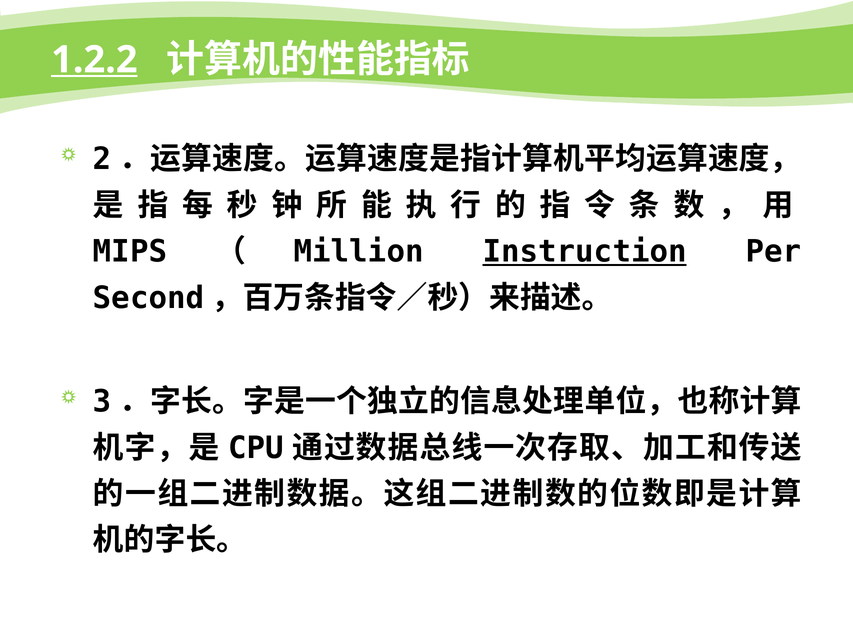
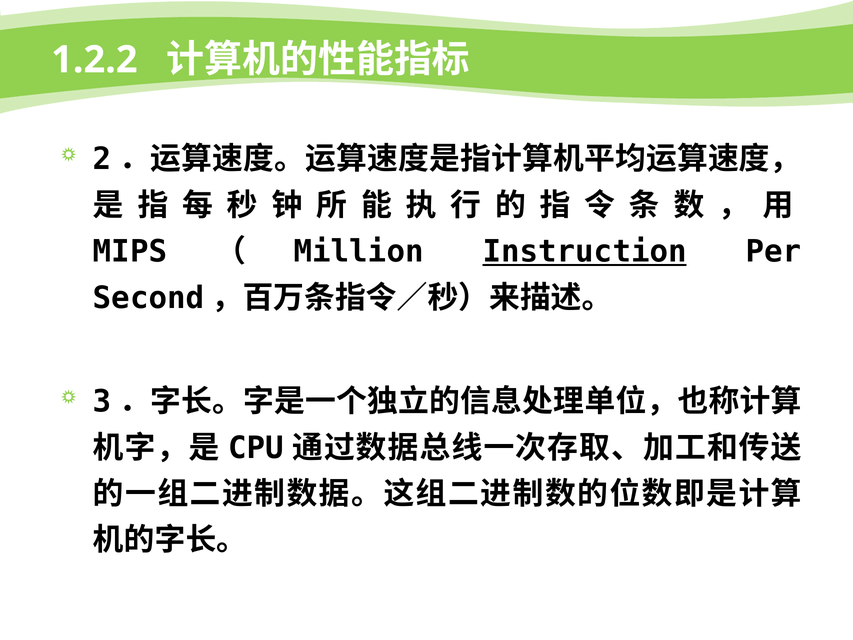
1.2.2 underline: present -> none (94, 60)
